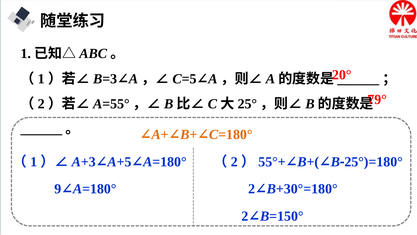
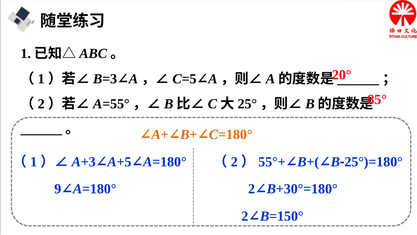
79°: 79° -> 85° (377, 100)
